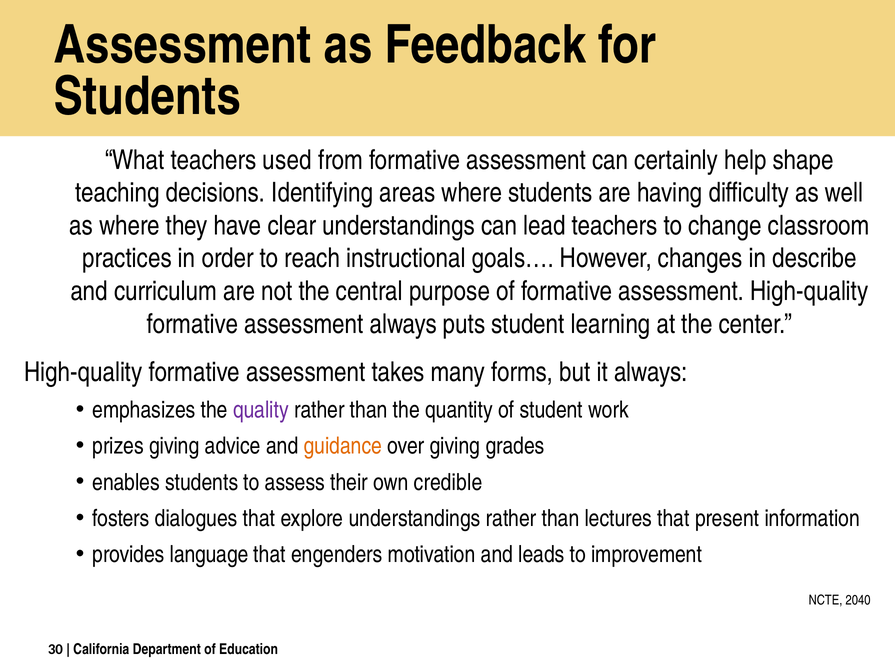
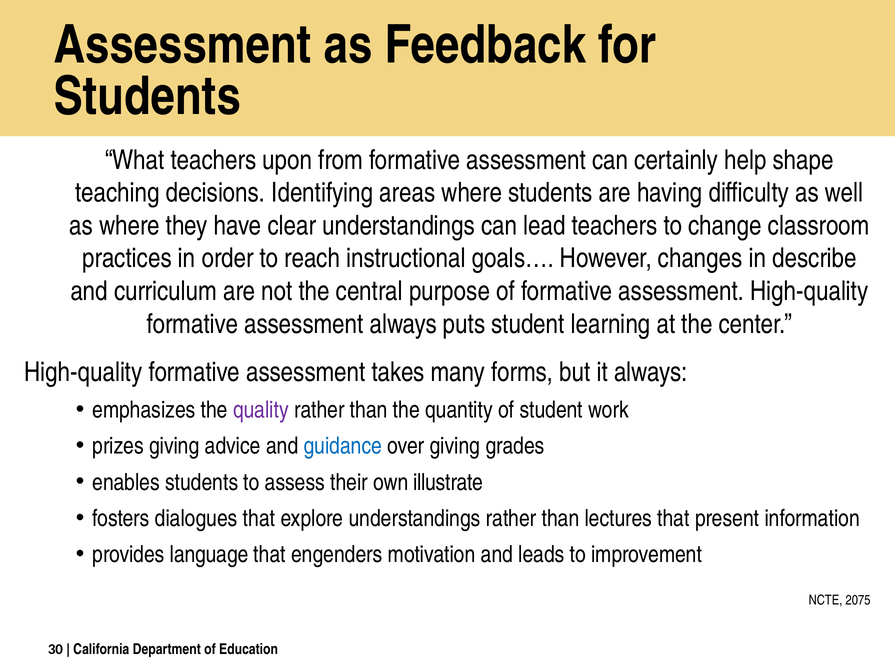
used: used -> upon (287, 160)
guidance colour: orange -> blue (343, 446)
credible: credible -> illustrate (448, 482)
2040: 2040 -> 2075 (858, 601)
